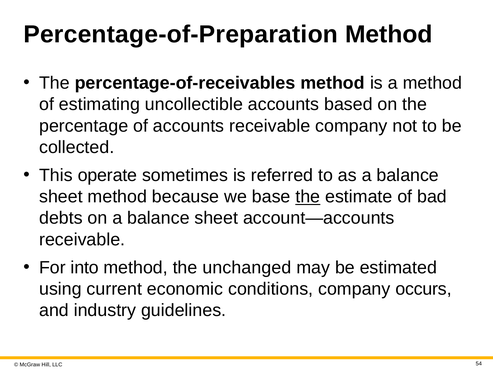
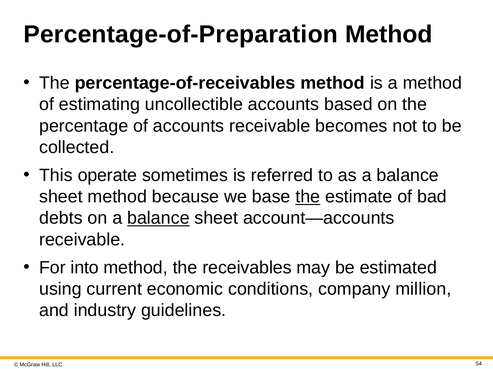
receivable company: company -> becomes (351, 126)
balance underline: none -> present (158, 219)
unchanged: unchanged -> receivables (247, 268)
occurs: occurs -> million (423, 290)
